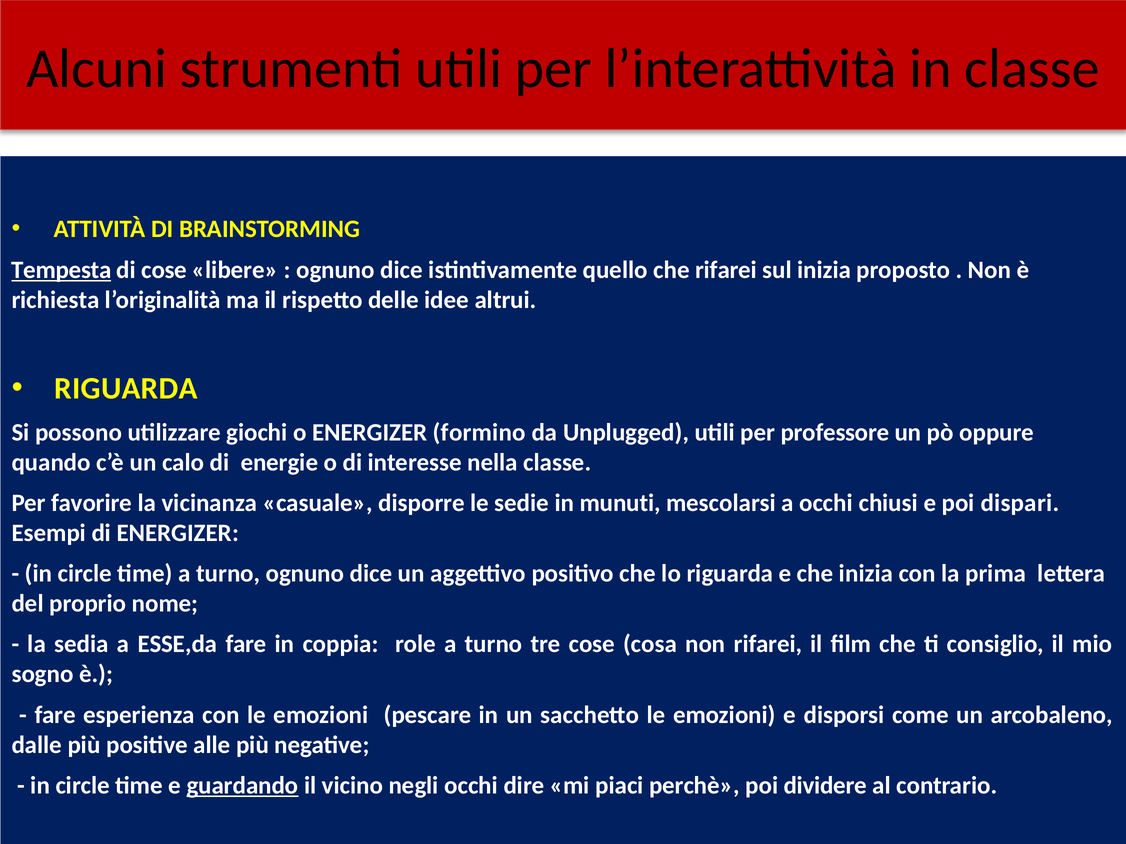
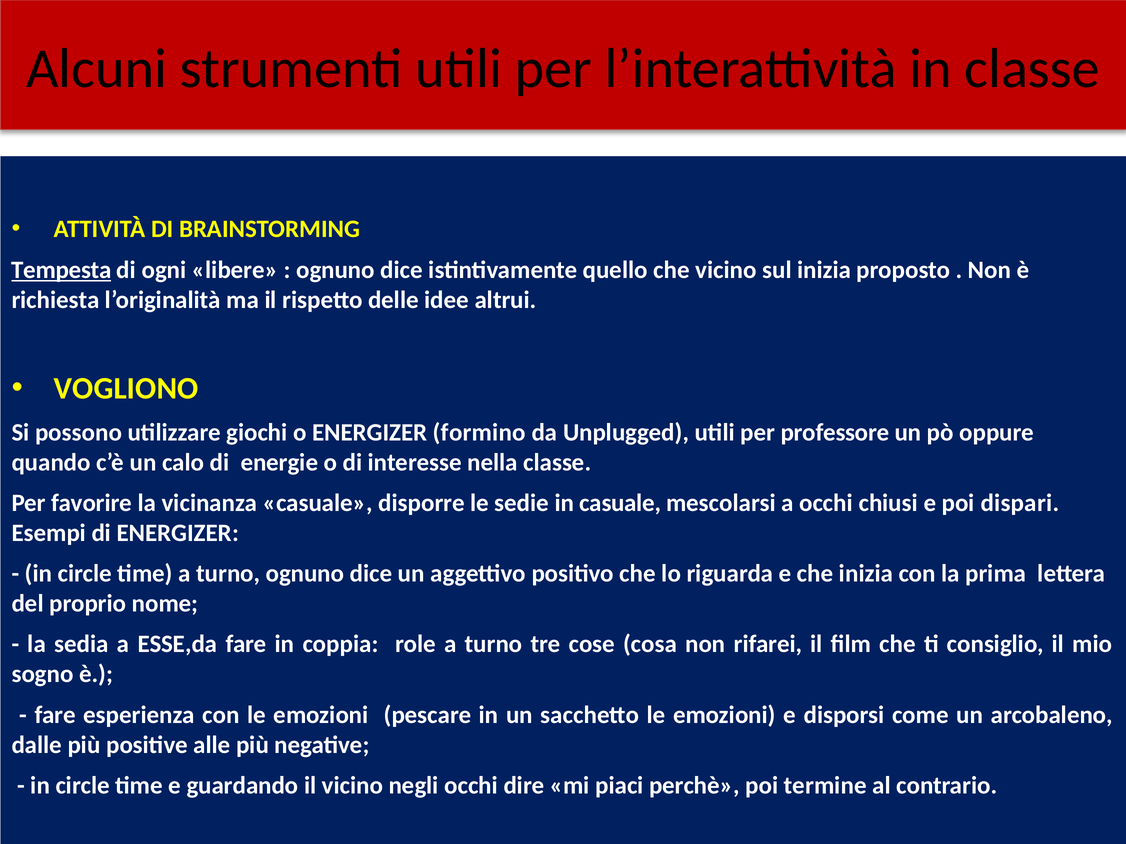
di cose: cose -> ogni (164, 270)
che rifarei: rifarei -> vicino (726, 270)
RIGUARDA: RIGUARDA -> VOGLIONO (126, 389)
in munuti: munuti -> casuale (620, 503)
guardando underline: present -> none (243, 786)
dividere: dividere -> termine (825, 786)
